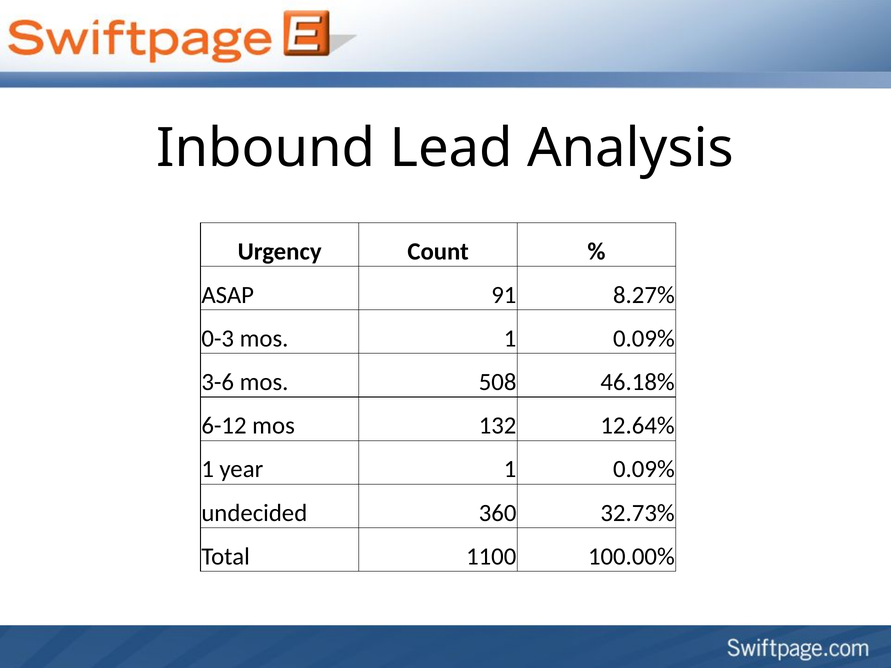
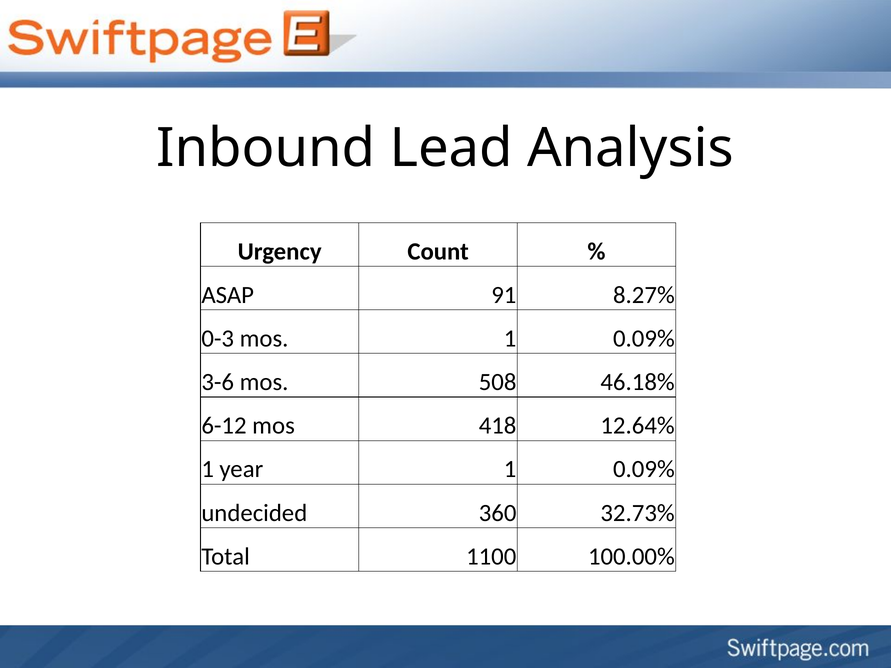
132: 132 -> 418 (498, 426)
